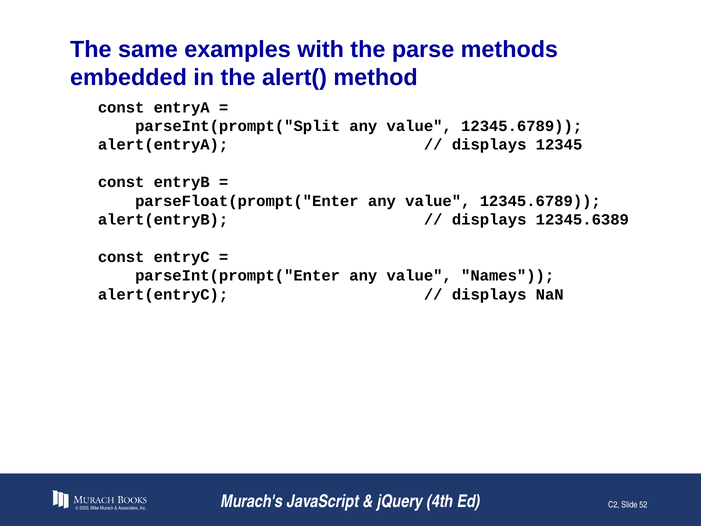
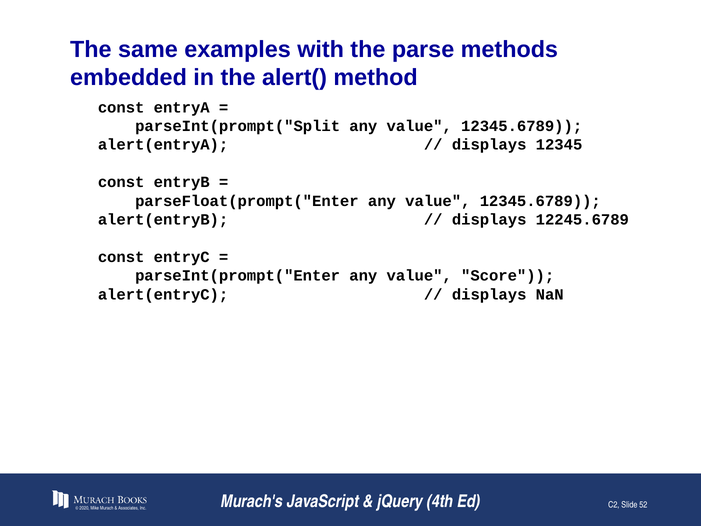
12345.6389: 12345.6389 -> 12245.6789 (582, 220)
Names: Names -> Score (508, 276)
